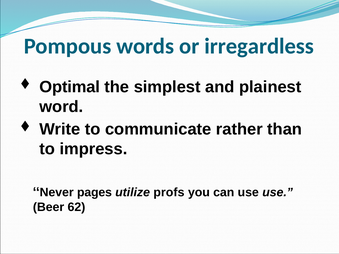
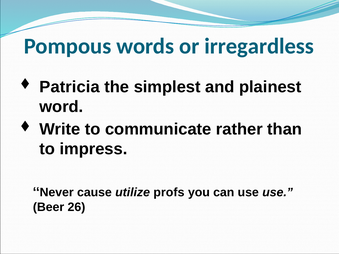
Optimal: Optimal -> Patricia (70, 87)
pages: pages -> cause (94, 192)
62: 62 -> 26 (76, 207)
